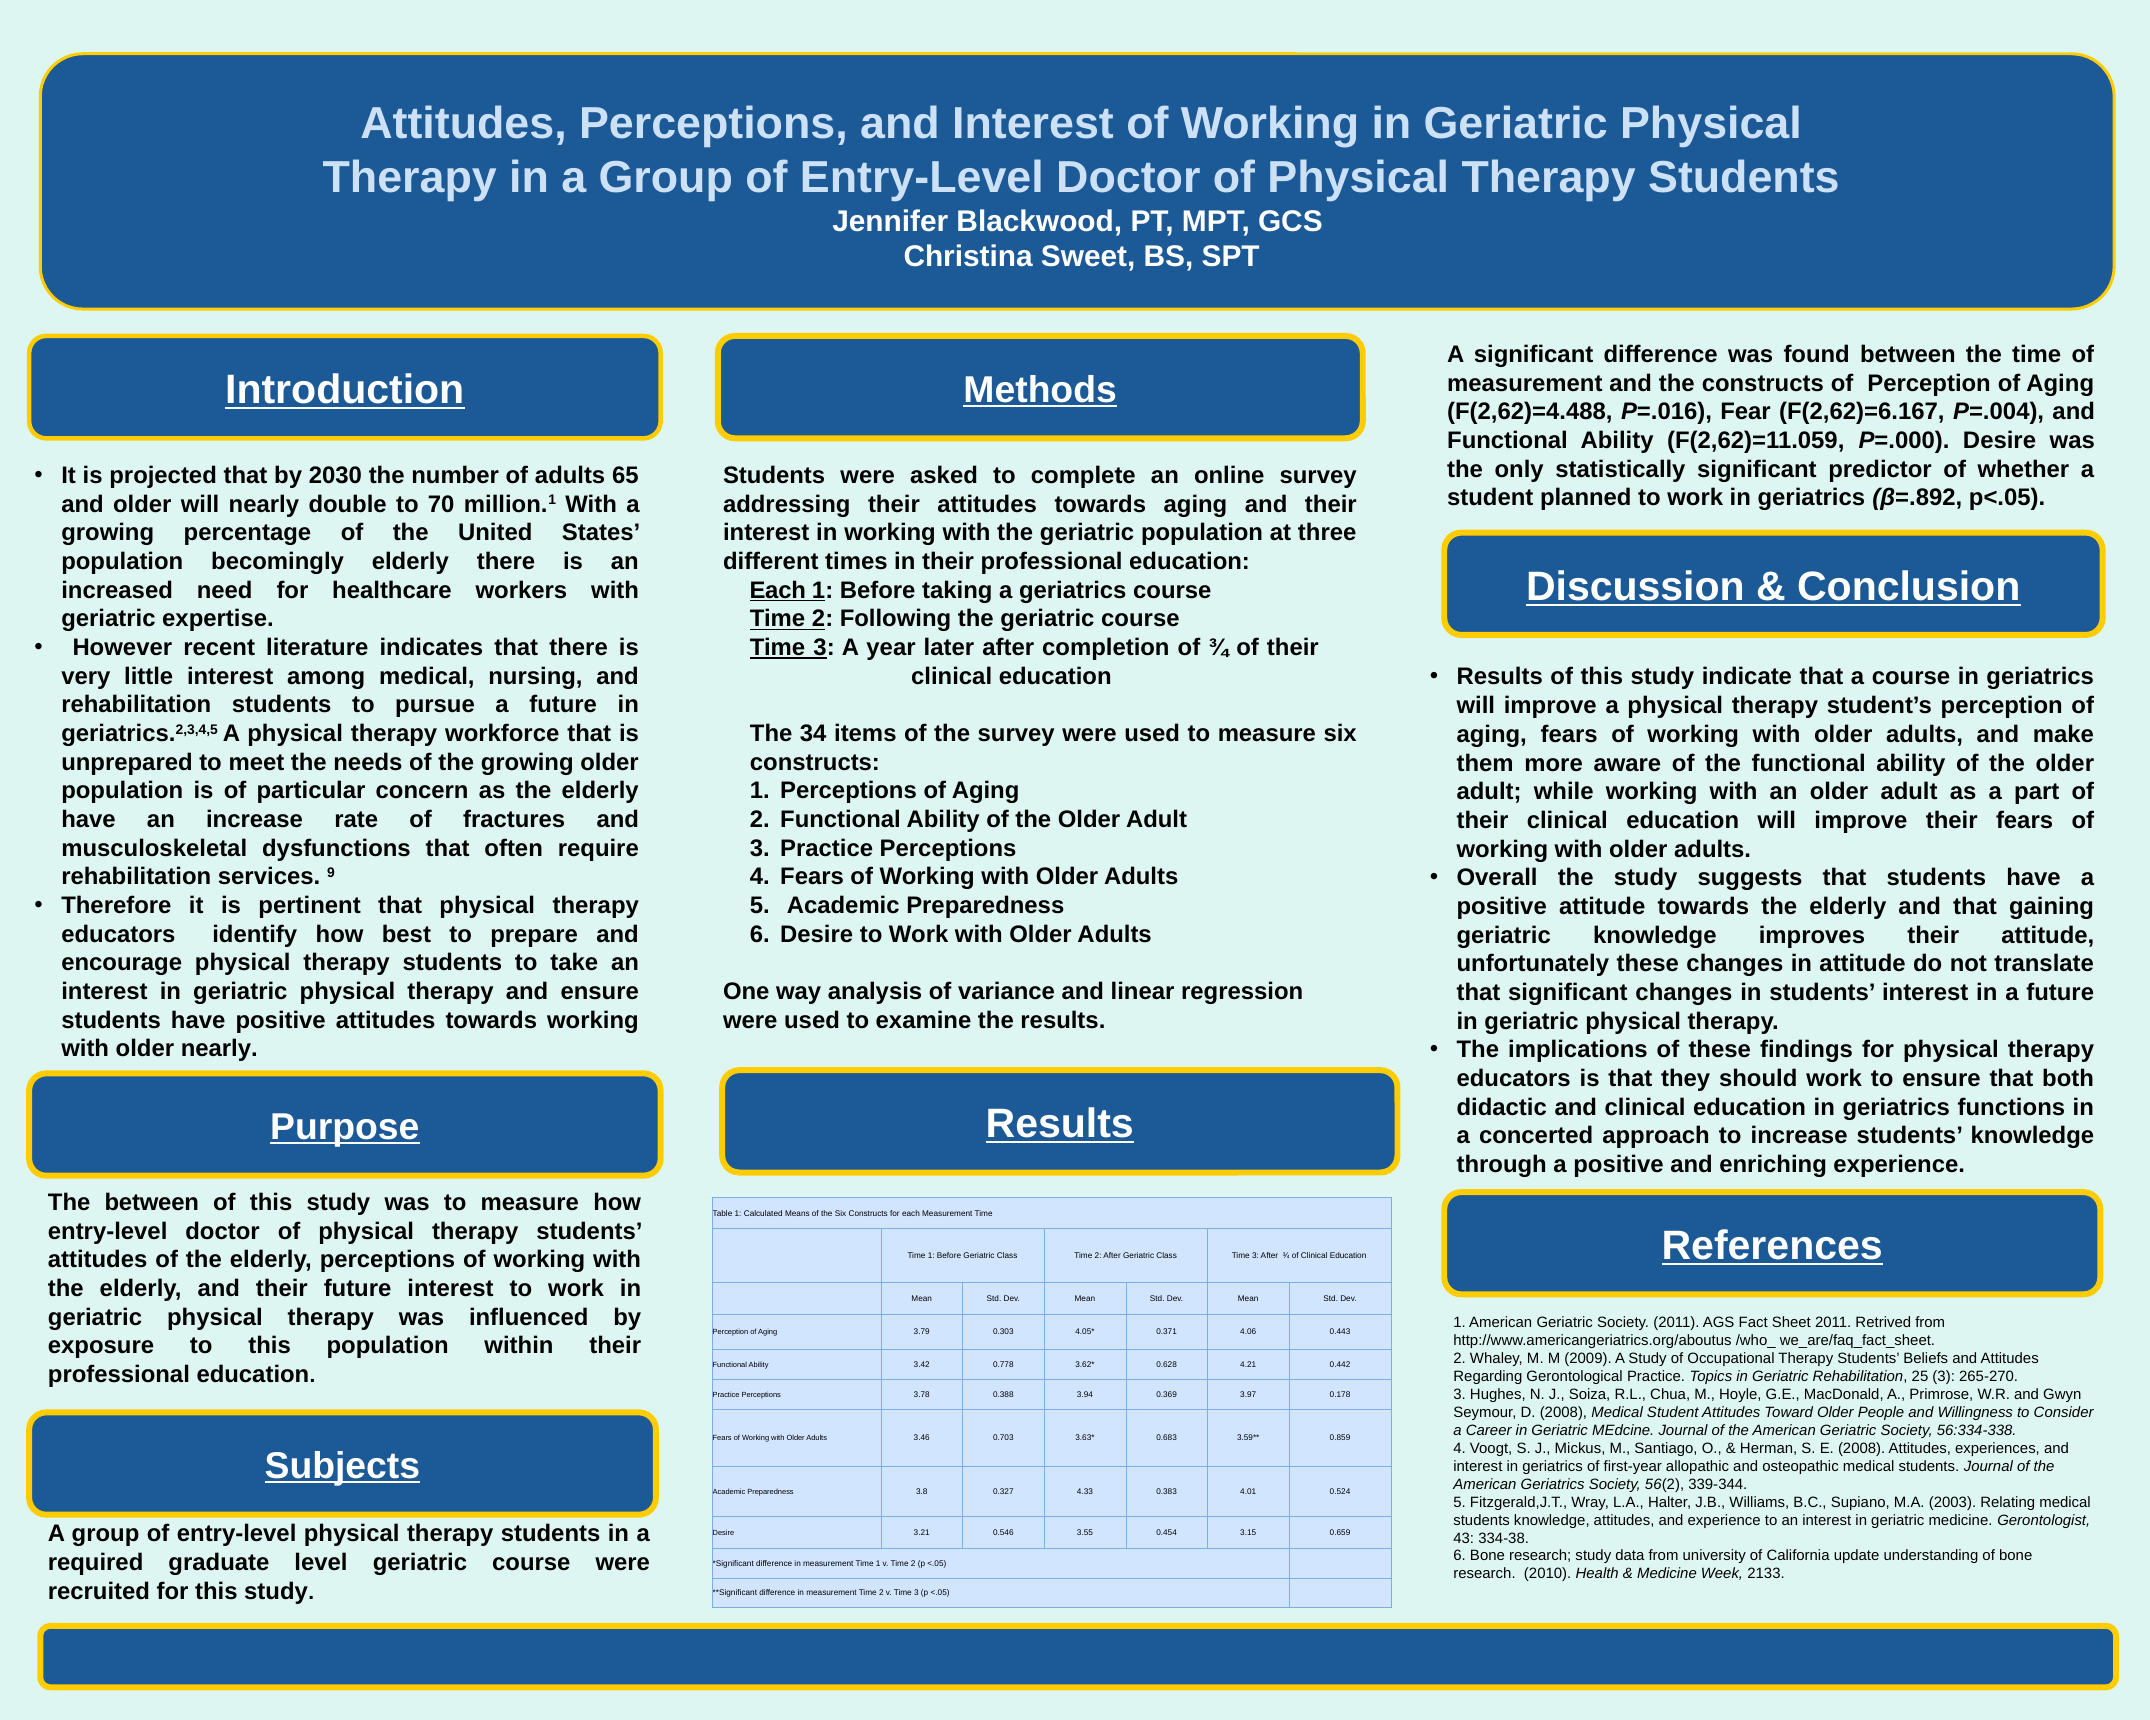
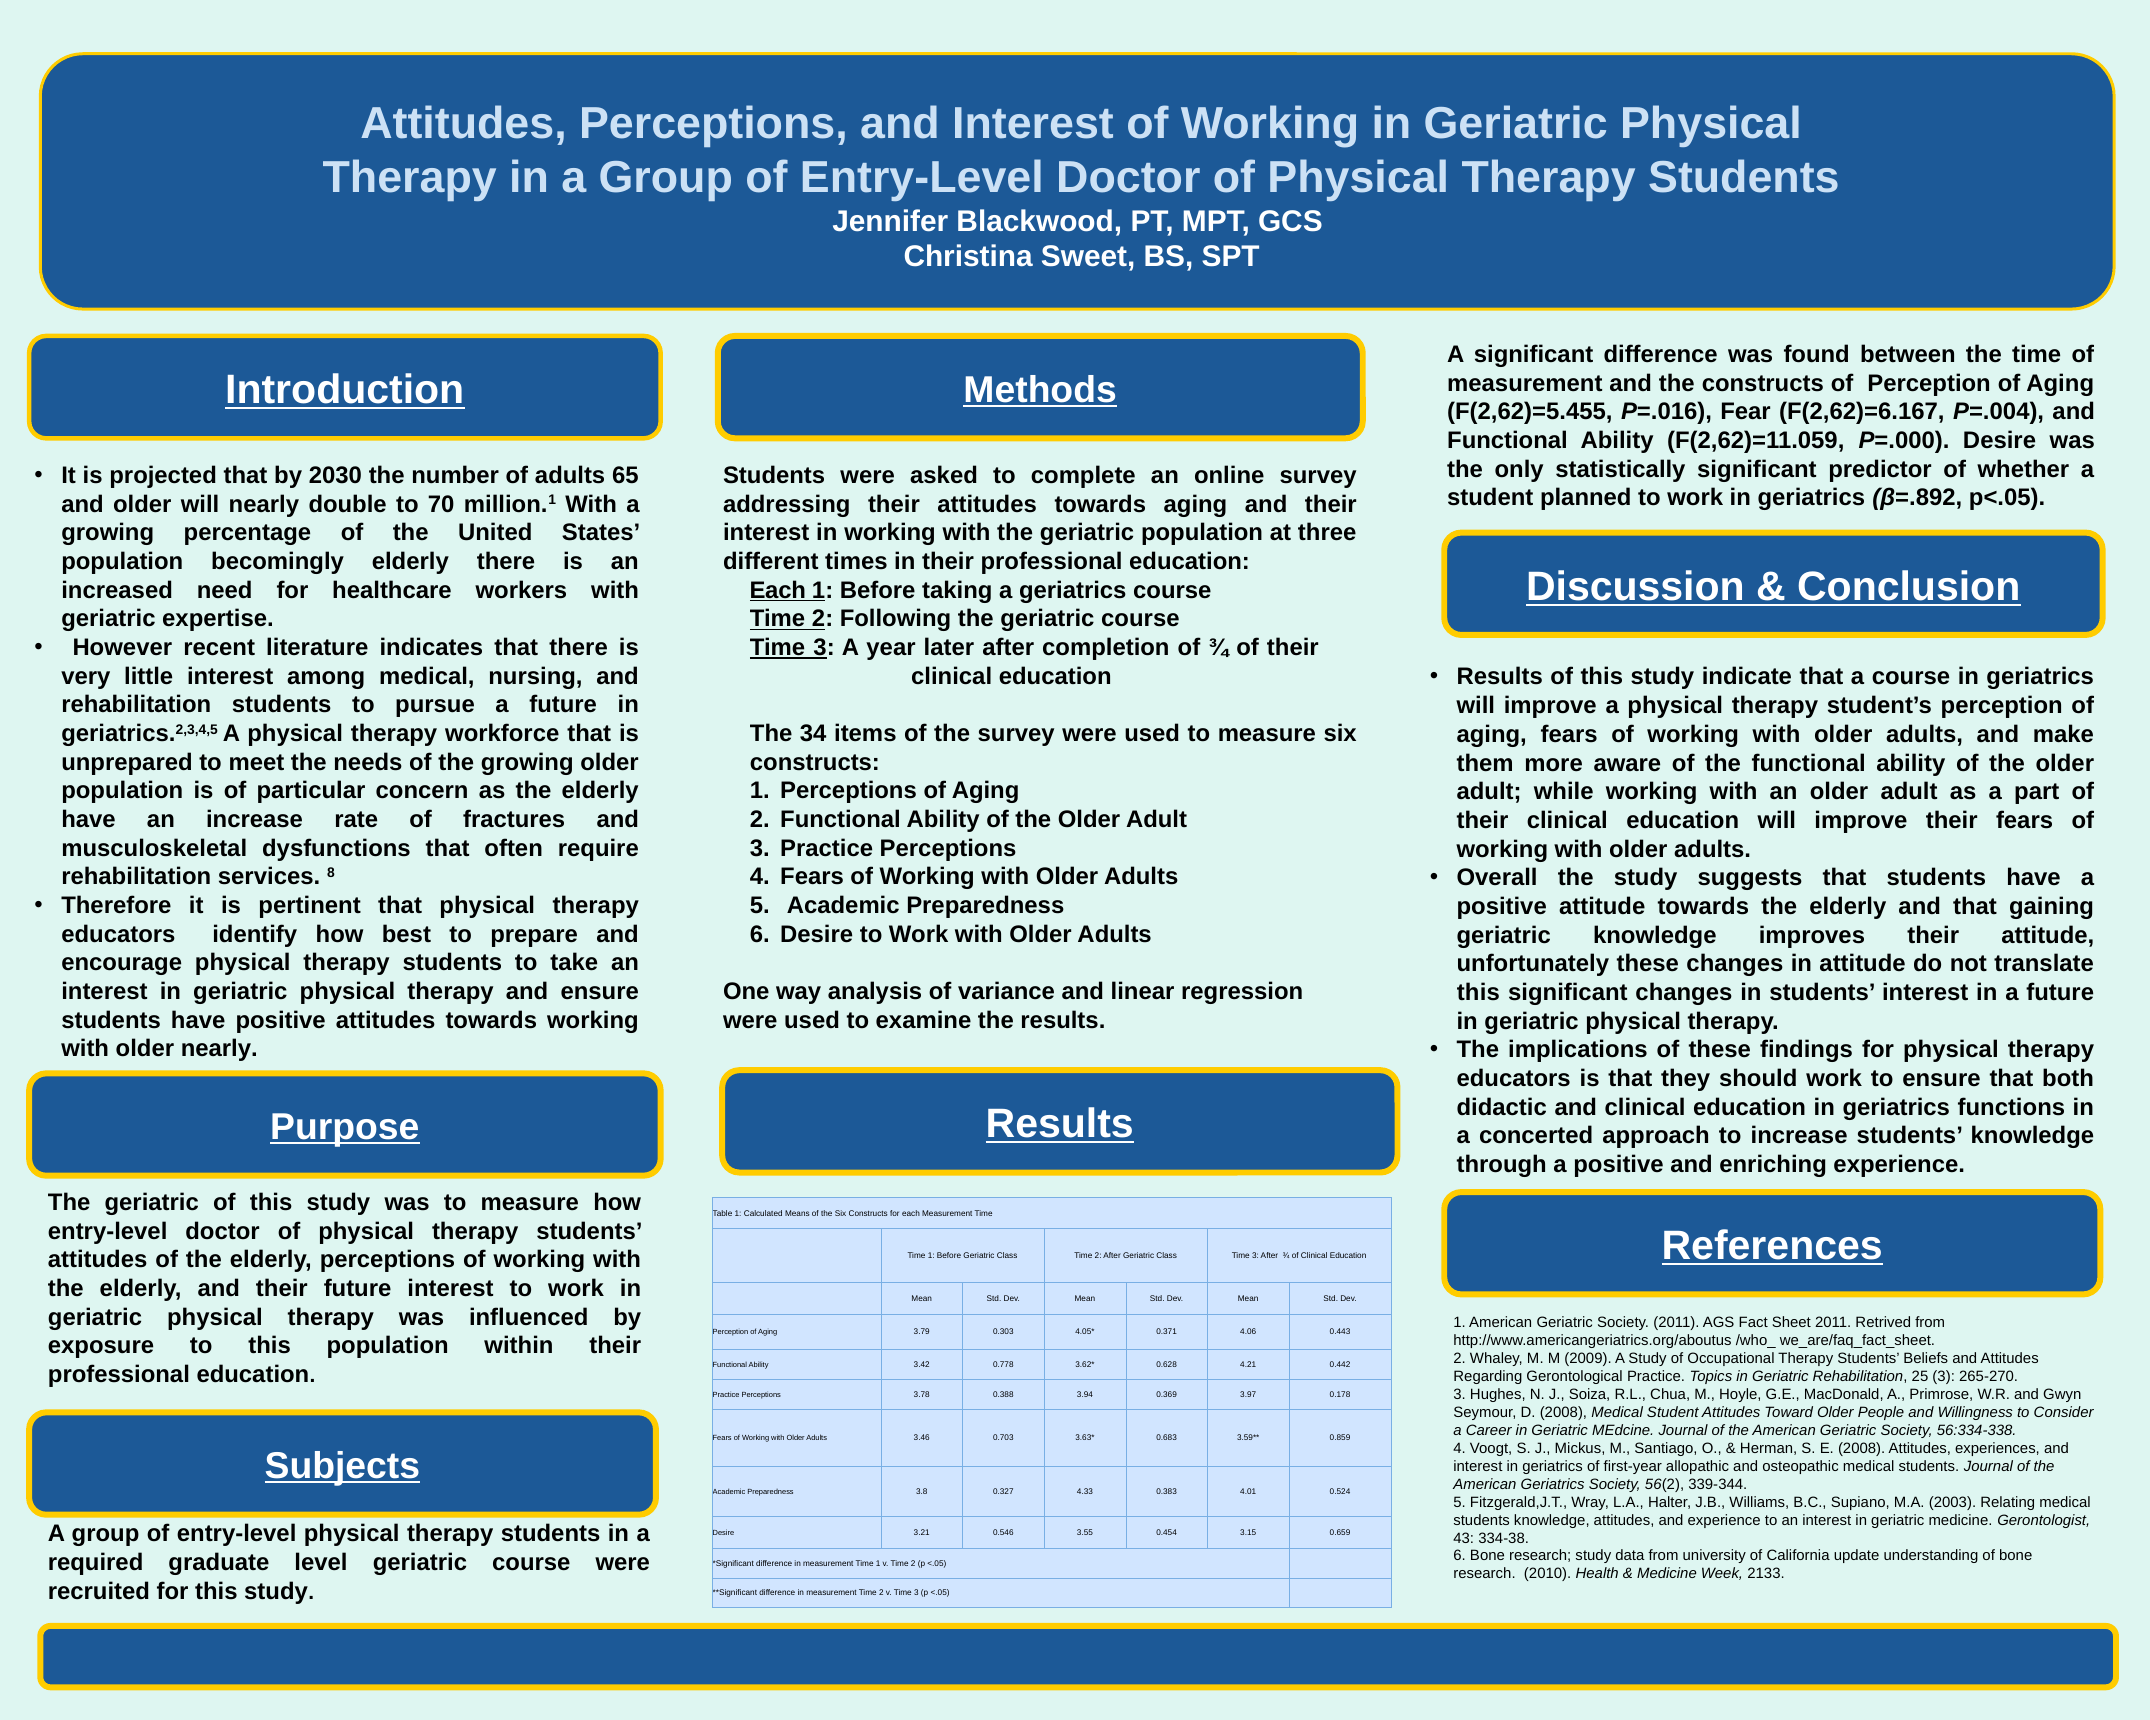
F(2,62)=4.488: F(2,62)=4.488 -> F(2,62)=5.455 (1530, 412)
9: 9 -> 8 (331, 873)
that: that -> this (1478, 993)
between: between -> geriatric (152, 1203)
